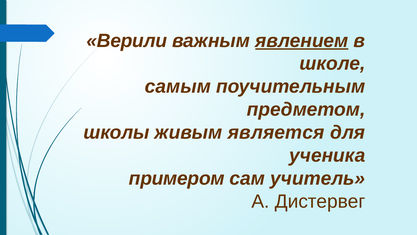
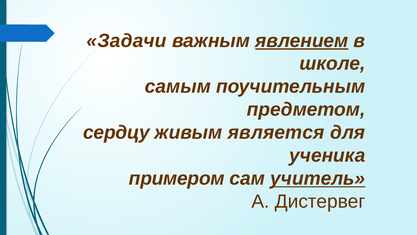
Верили: Верили -> Задачи (127, 41)
школы: школы -> сердцу (117, 132)
учитель underline: none -> present (318, 178)
